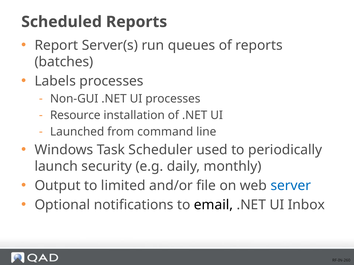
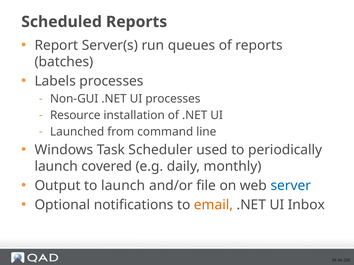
security: security -> covered (107, 167)
to limited: limited -> launch (123, 186)
email colour: black -> orange (214, 205)
